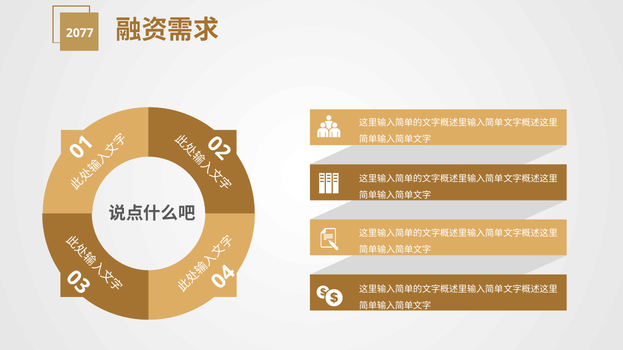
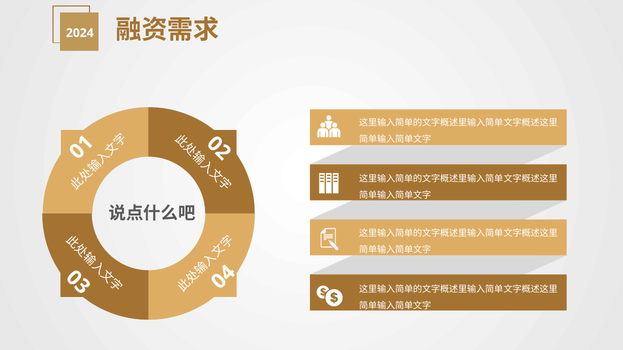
2077: 2077 -> 2024 (80, 33)
